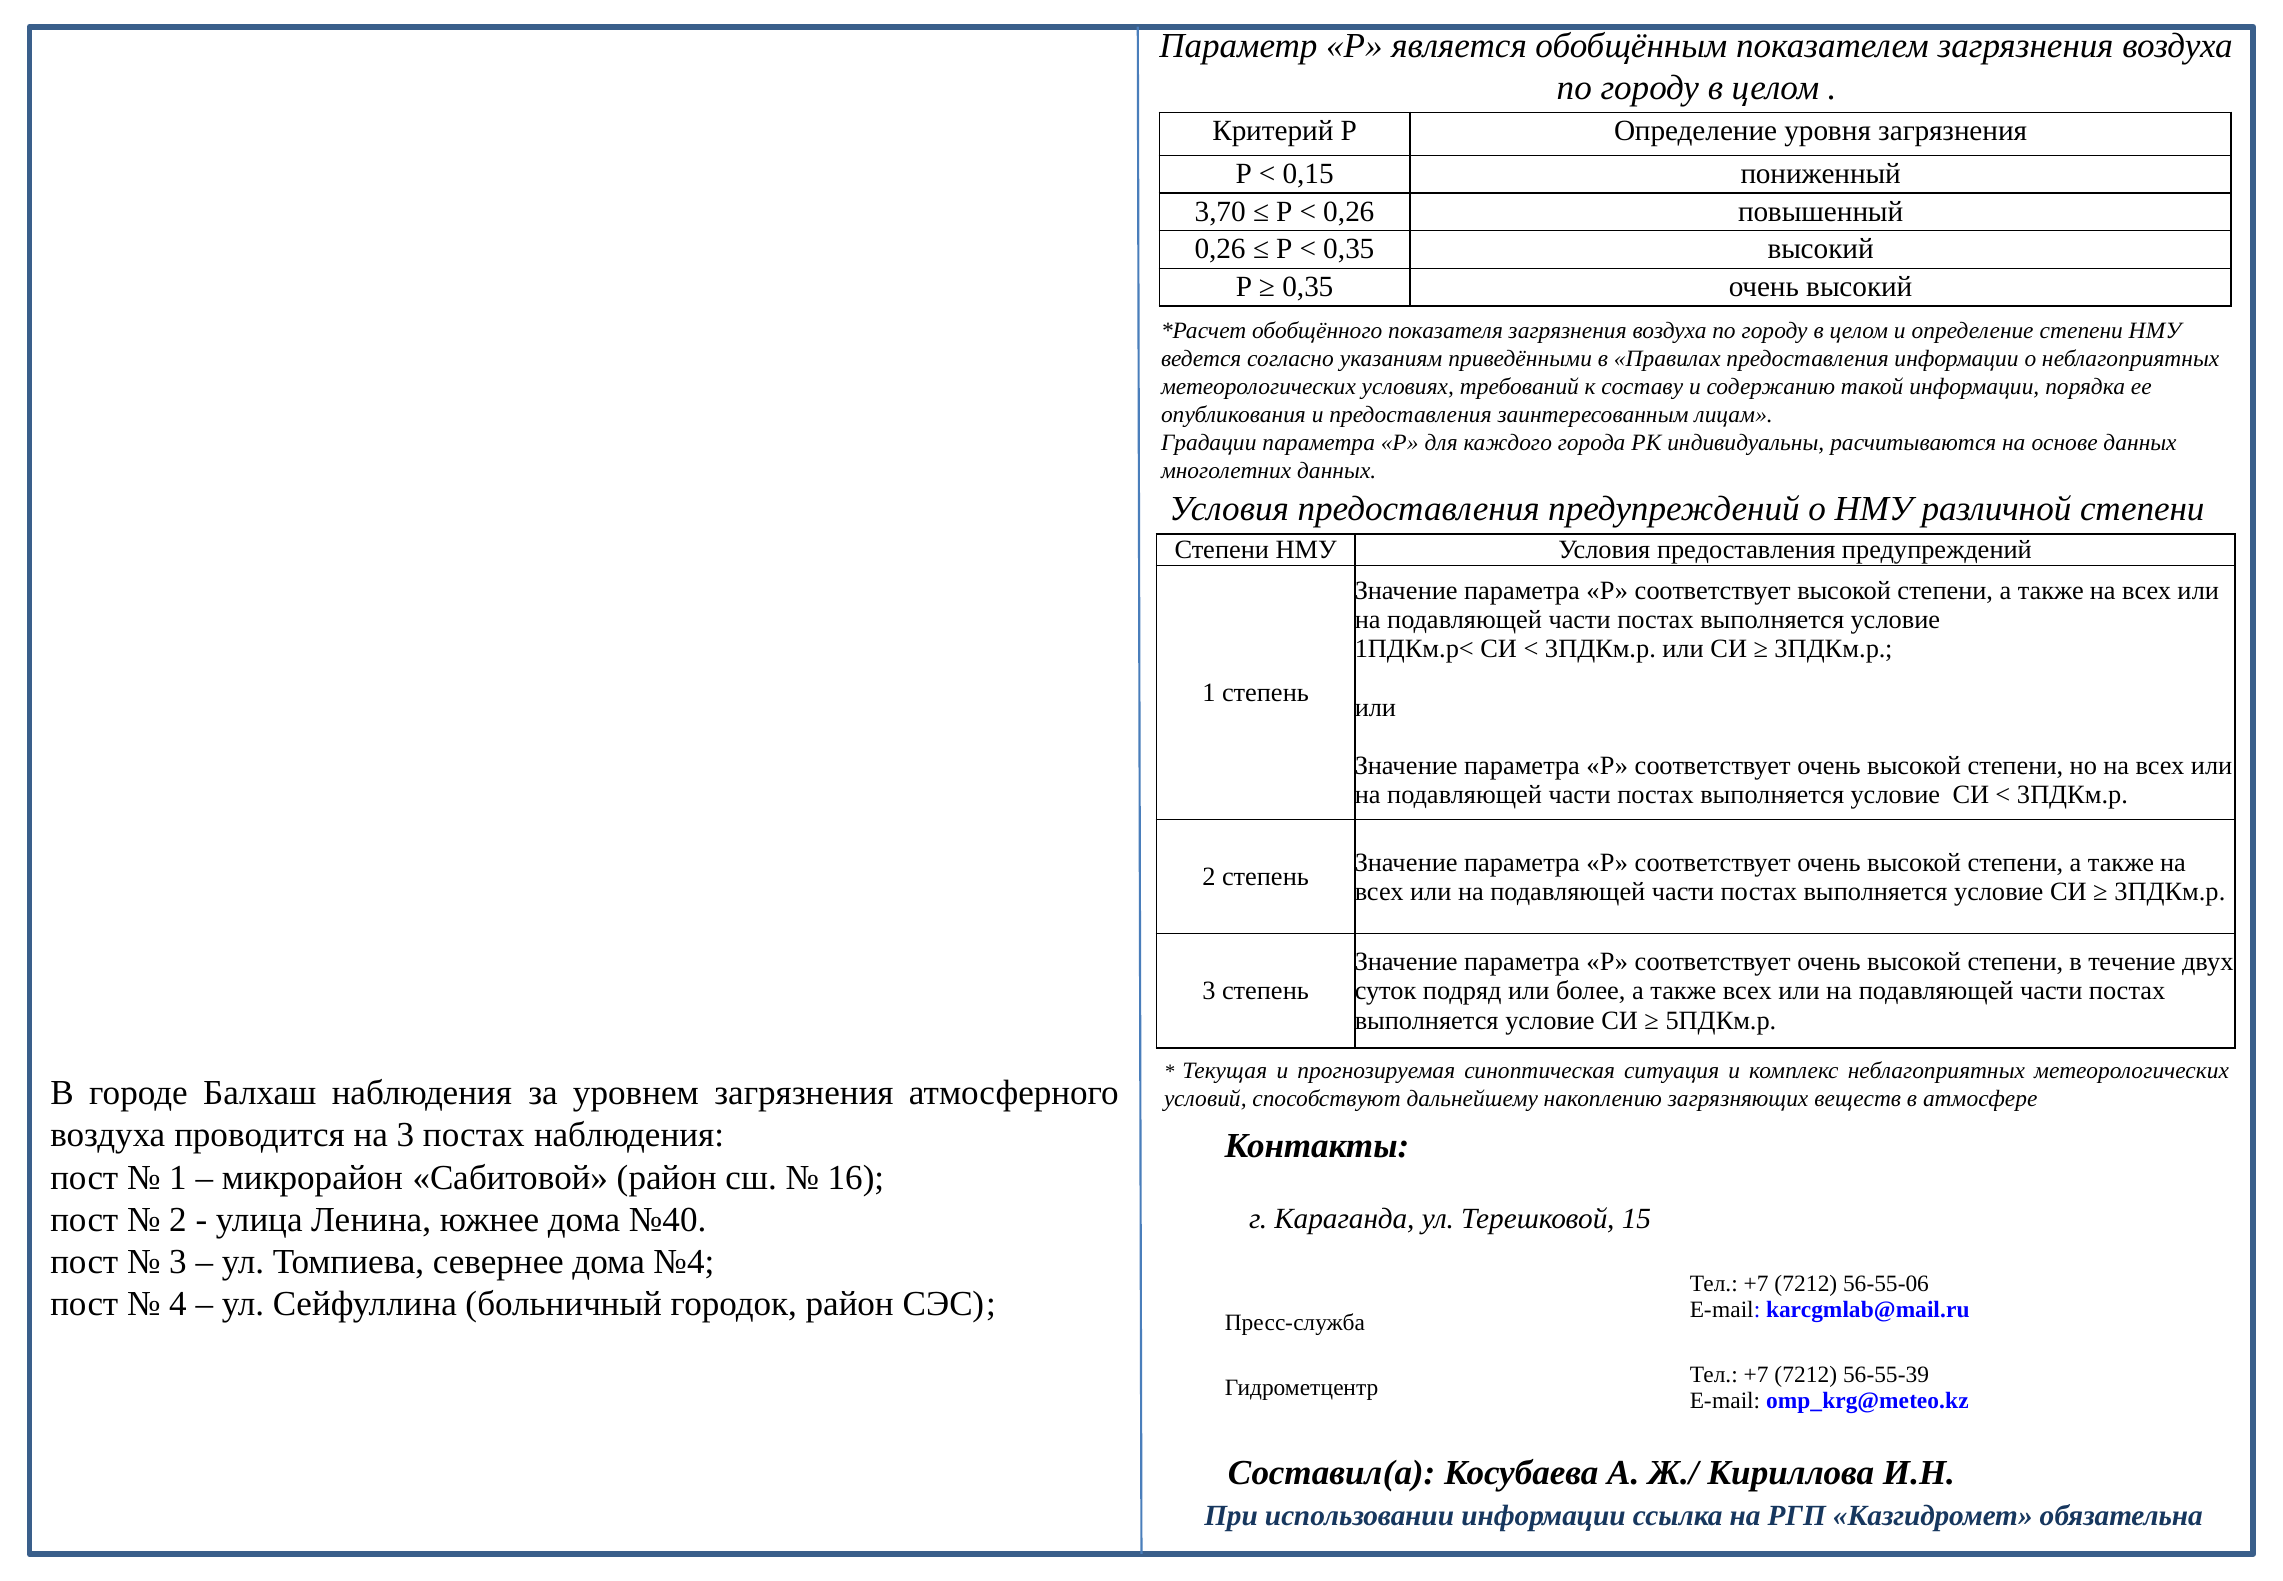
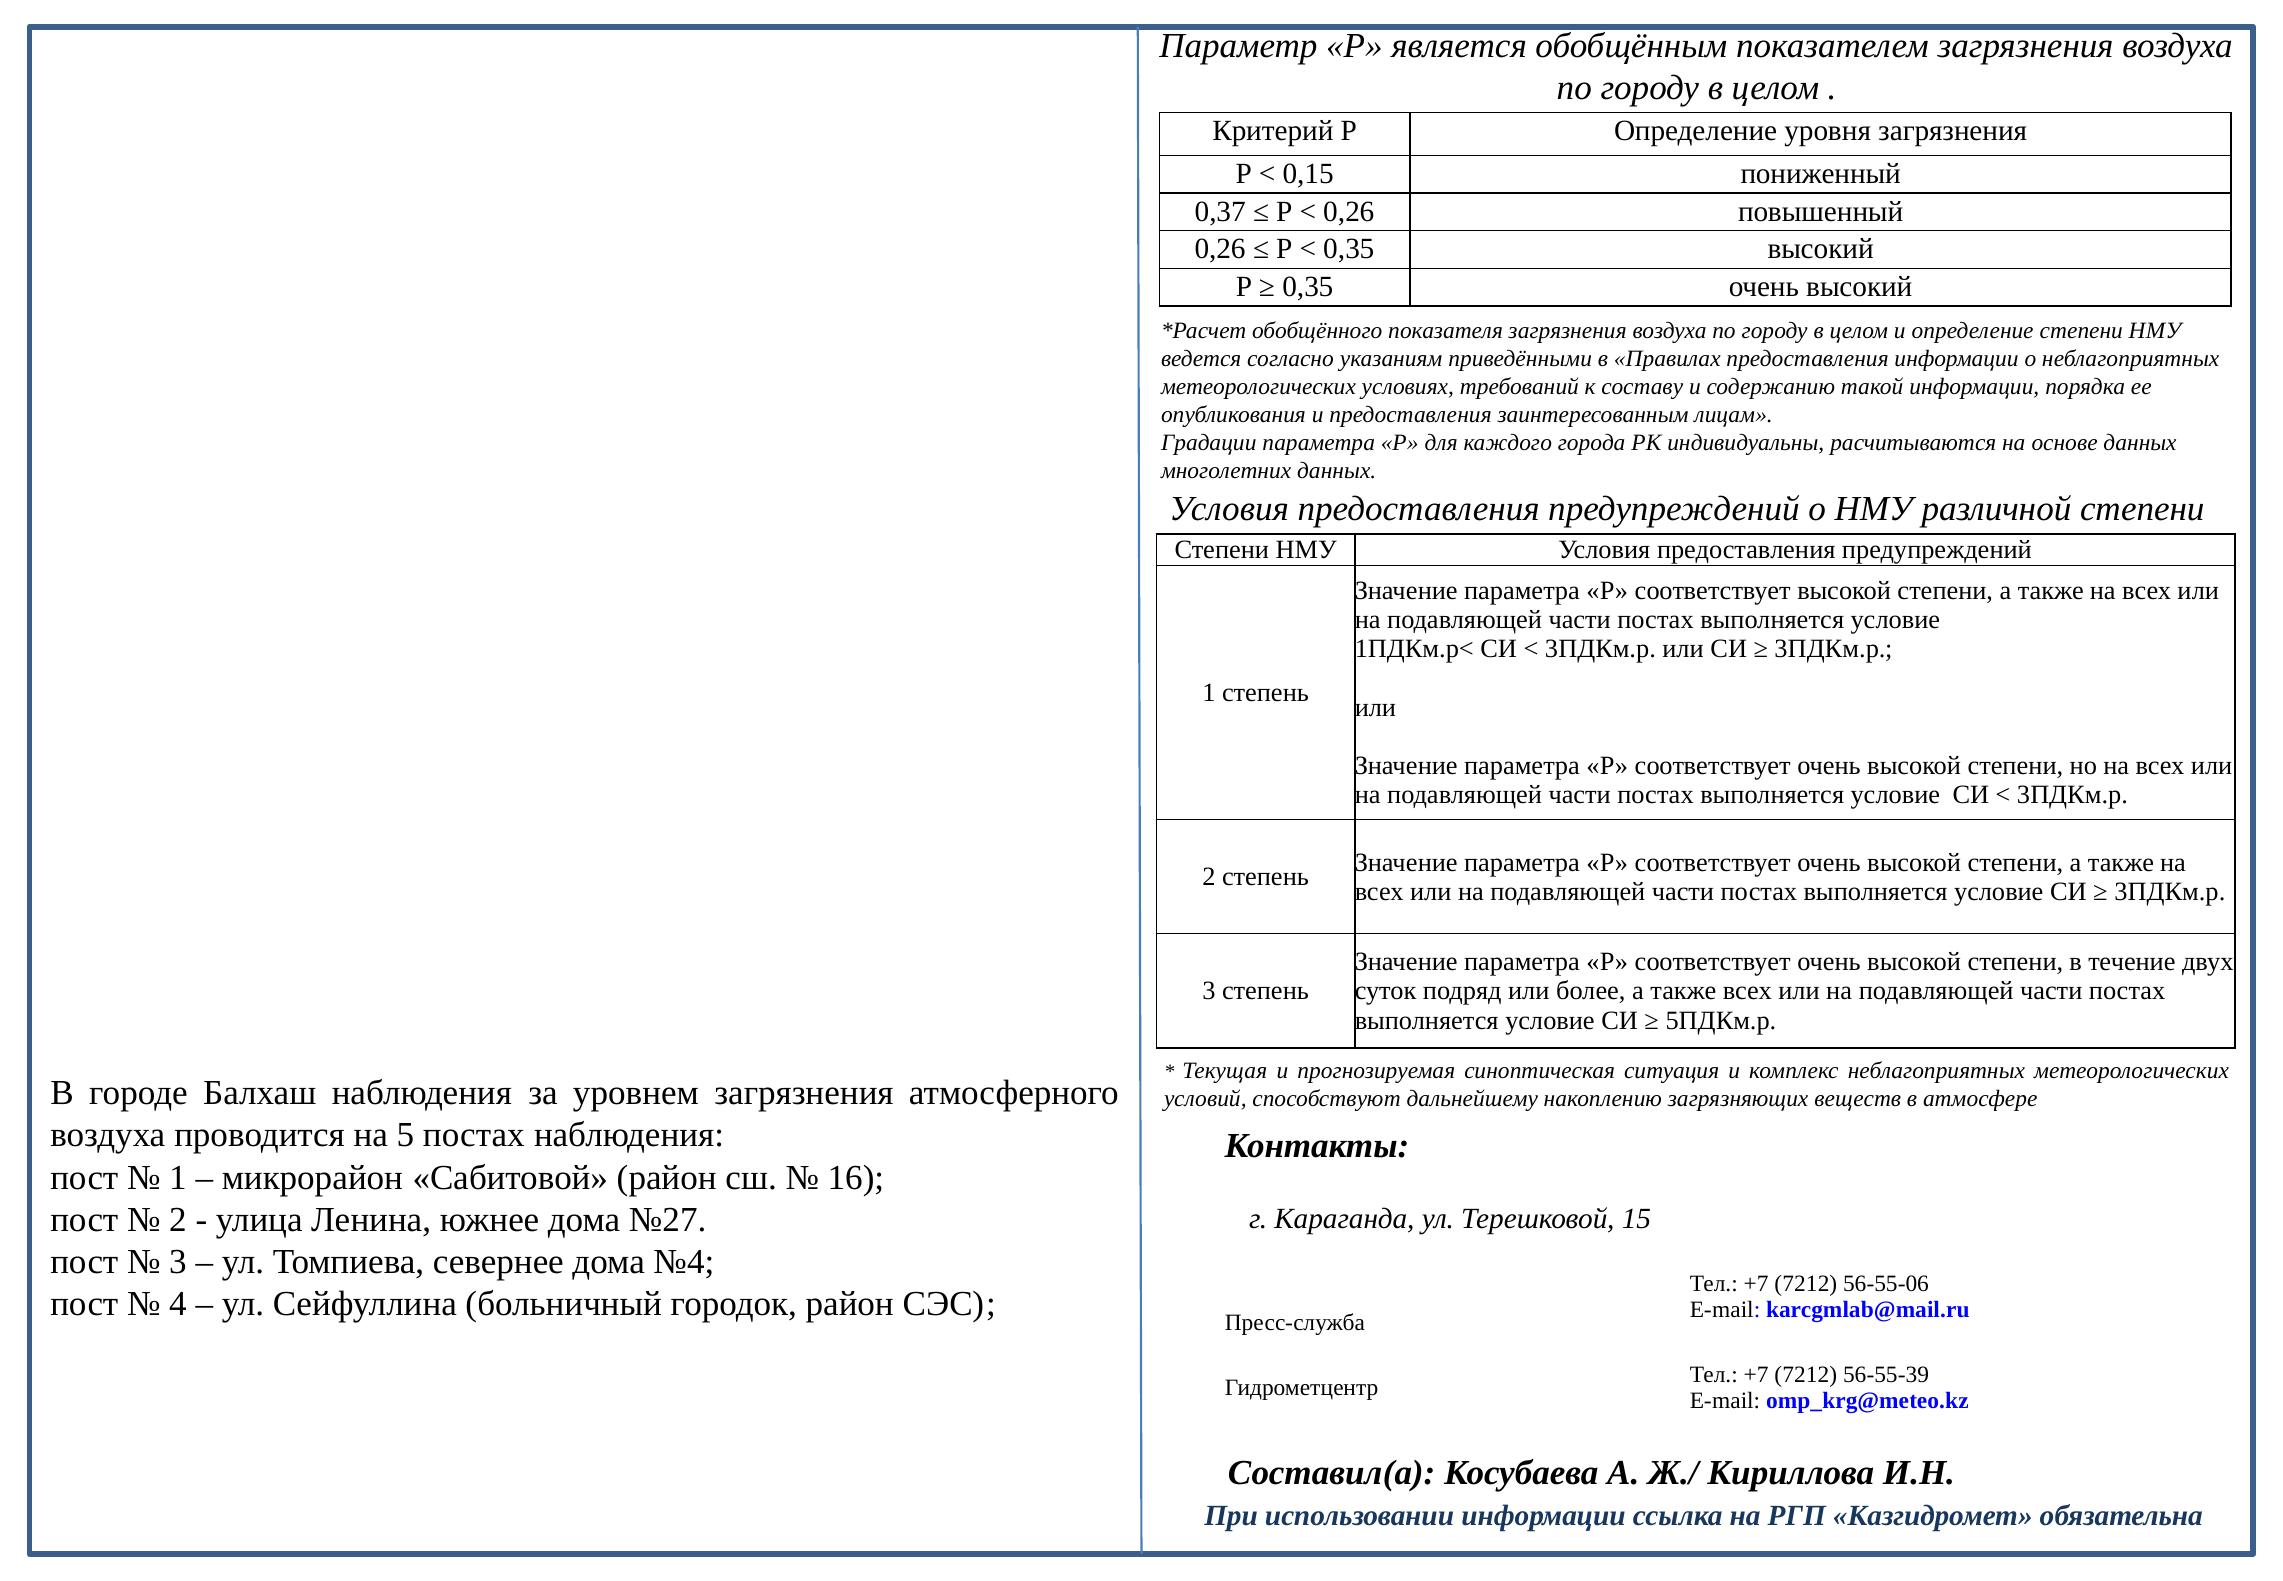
3,70: 3,70 -> 0,37 (1220, 212)
на 3: 3 -> 5 (405, 1135)
№40: №40 -> №27 (668, 1219)
